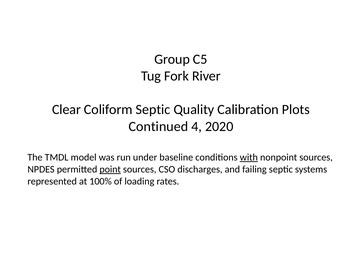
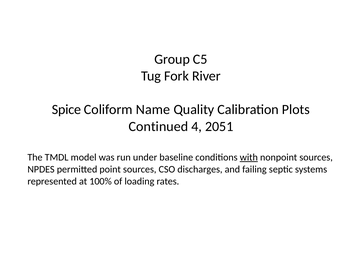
Clear: Clear -> Spice (67, 109)
Coliform Septic: Septic -> Name (153, 109)
2020: 2020 -> 2051 (219, 126)
point underline: present -> none (110, 169)
